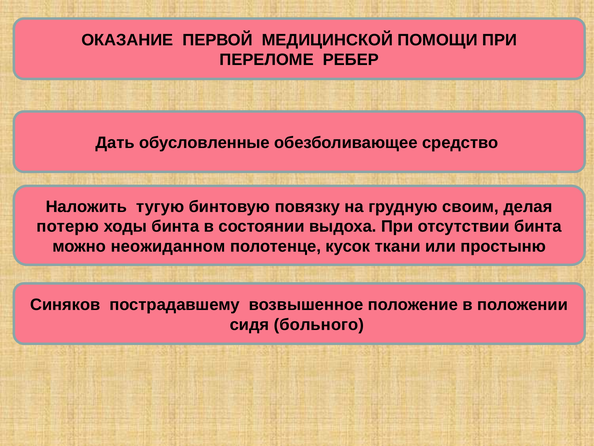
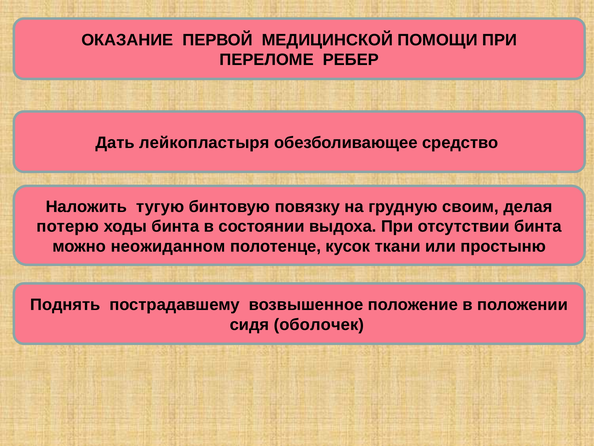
обусловленные: обусловленные -> лейкопластыря (204, 143)
Синяков: Синяков -> Поднять (65, 304)
больного: больного -> оболочек (319, 324)
